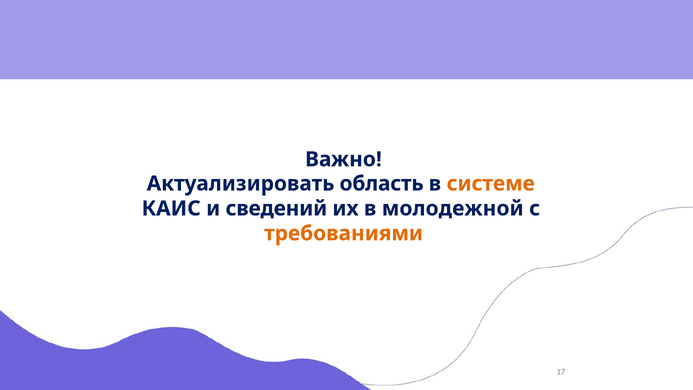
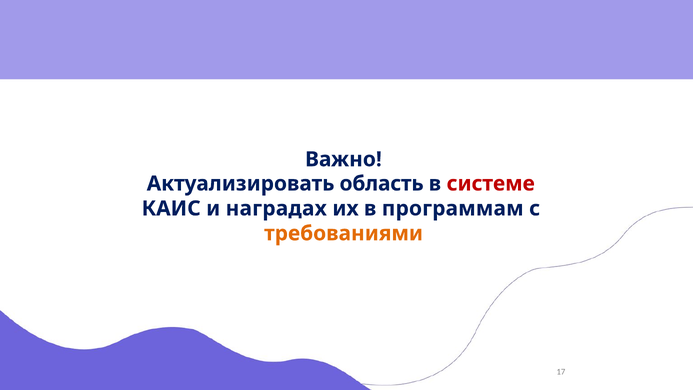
системе colour: orange -> red (491, 184)
сведений: сведений -> наградах (276, 208)
молодежной: молодежной -> программам (453, 208)
